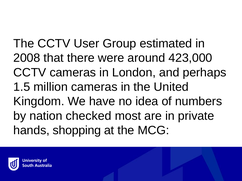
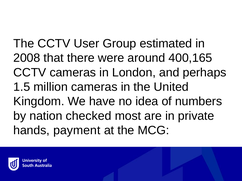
423,000: 423,000 -> 400,165 (190, 58)
shopping: shopping -> payment (77, 131)
